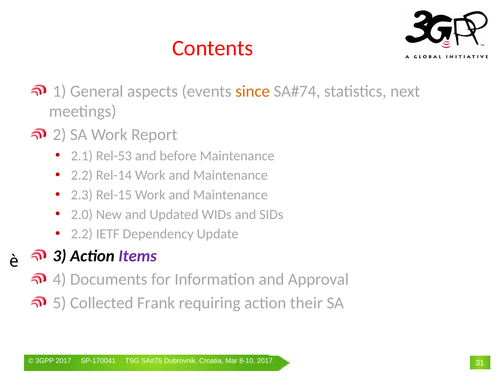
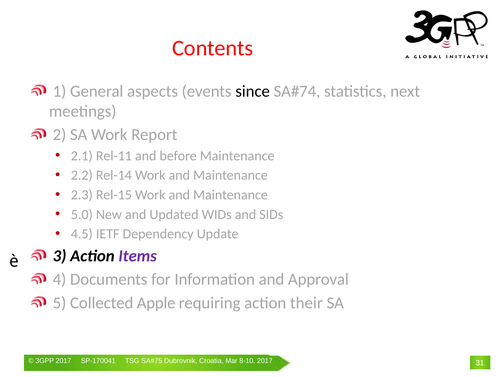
since colour: orange -> black (253, 91)
Rel-53: Rel-53 -> Rel-11 (114, 156)
2.0: 2.0 -> 5.0 (82, 214)
2.2: 2.2 -> 4.5 (82, 234)
Frank: Frank -> Apple (156, 303)
